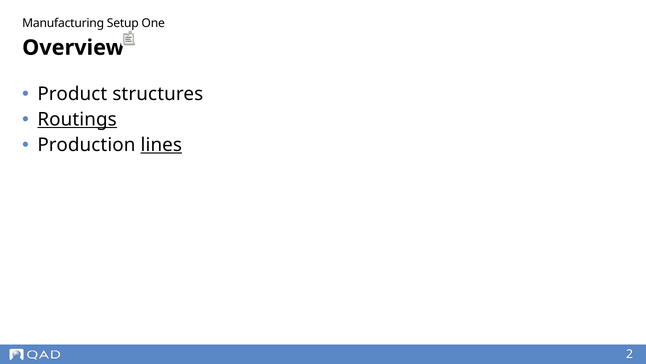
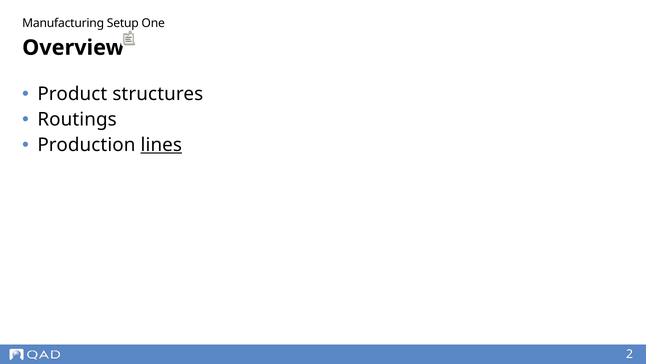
Routings underline: present -> none (77, 119)
